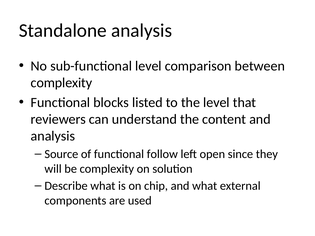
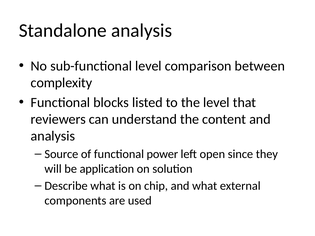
follow: follow -> power (162, 154)
be complexity: complexity -> application (107, 169)
